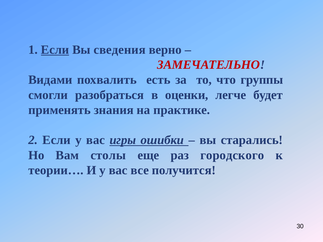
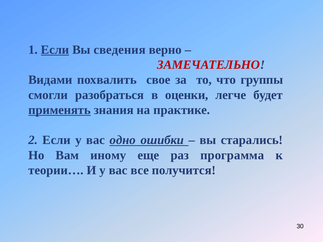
есть: есть -> свое (158, 80)
применять underline: none -> present (60, 110)
игры: игры -> одно (123, 140)
столы: столы -> иному (108, 155)
городского: городского -> программа (232, 155)
